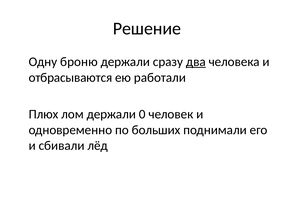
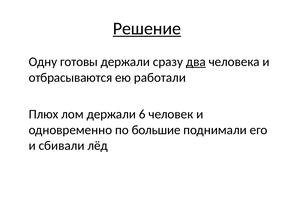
Решение underline: none -> present (147, 28)
броню: броню -> готовы (79, 62)
0: 0 -> 6 (142, 114)
больших: больших -> большие (156, 130)
